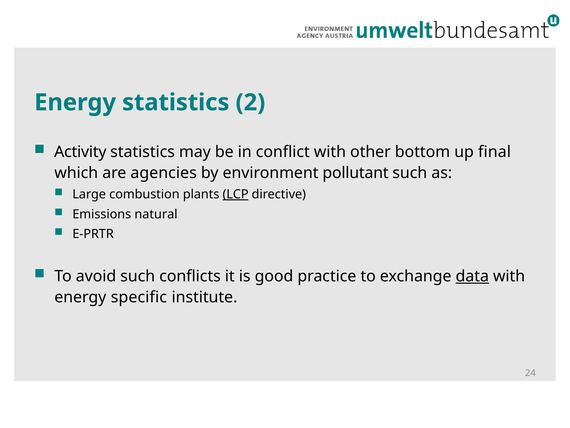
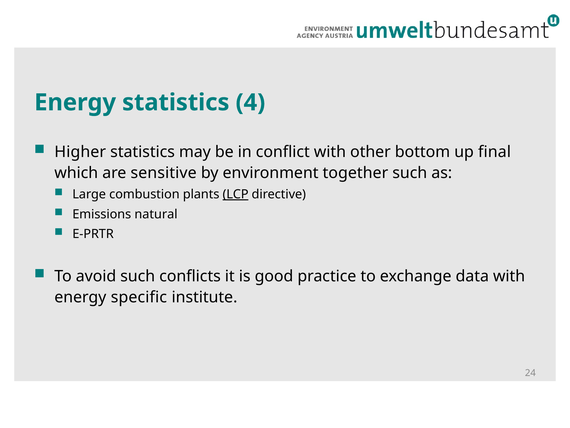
2: 2 -> 4 (250, 102)
Activity: Activity -> Higher (80, 152)
agencies: agencies -> sensitive (164, 173)
pollutant: pollutant -> together (355, 173)
data underline: present -> none (472, 276)
